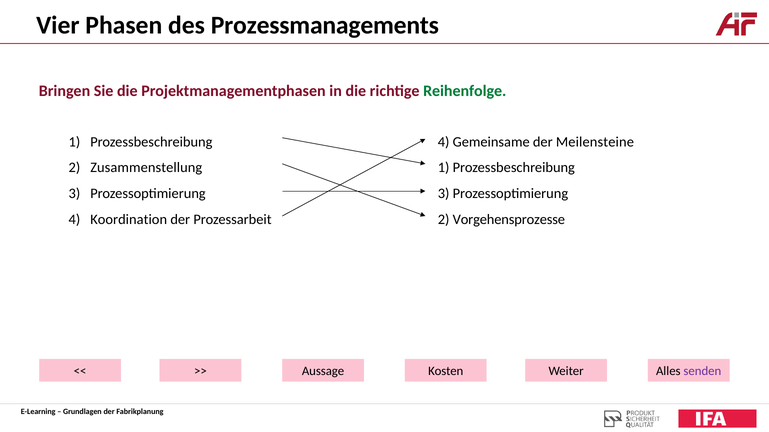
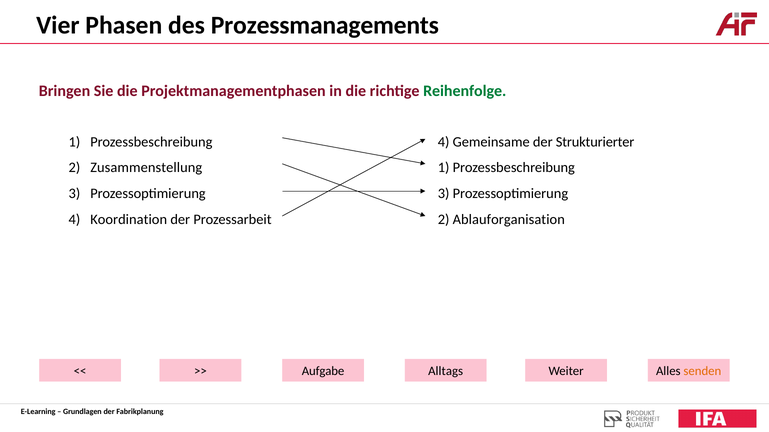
Meilensteine: Meilensteine -> Strukturierter (595, 142)
Vorgehensprozesse: Vorgehensprozesse -> Ablauforganisation (509, 220)
Aussage: Aussage -> Aufgabe (323, 372)
Kosten: Kosten -> Alltags (446, 372)
senden colour: purple -> orange (702, 372)
